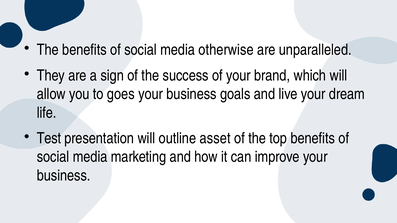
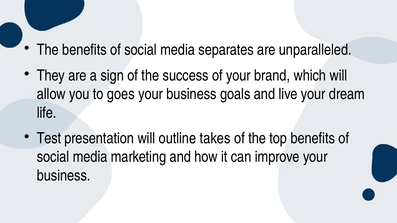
otherwise: otherwise -> separates (226, 50)
asset: asset -> takes (215, 139)
